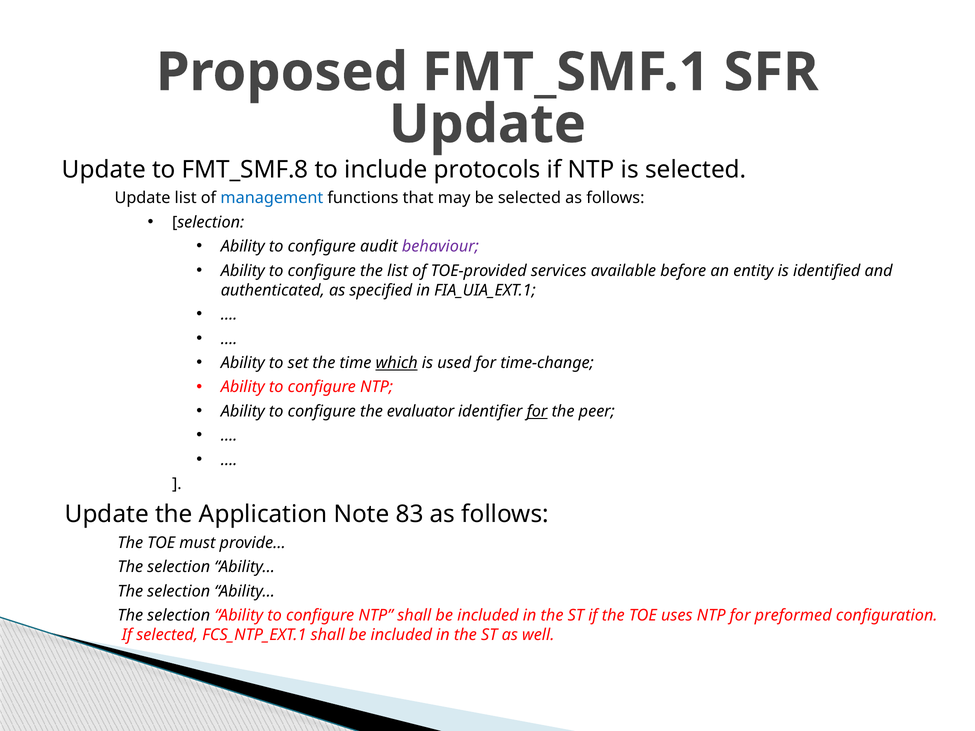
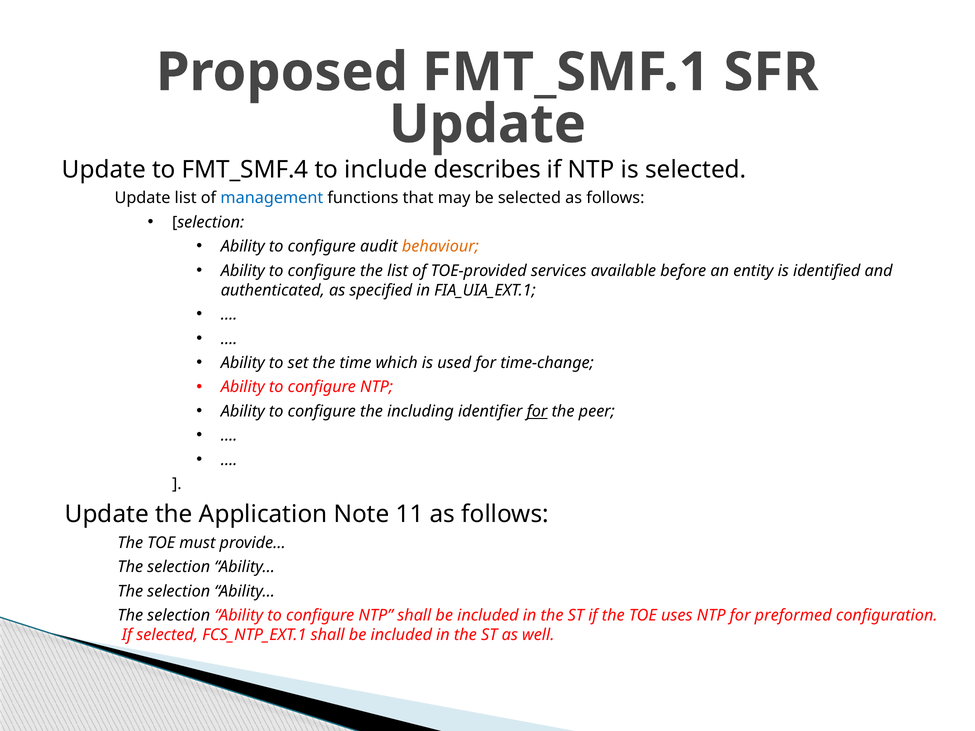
FMT_SMF.8: FMT_SMF.8 -> FMT_SMF.4 (245, 170)
protocols: protocols -> describes (487, 170)
behaviour colour: purple -> orange (440, 247)
which underline: present -> none (397, 363)
evaluator: evaluator -> including (420, 411)
83: 83 -> 11 (410, 514)
